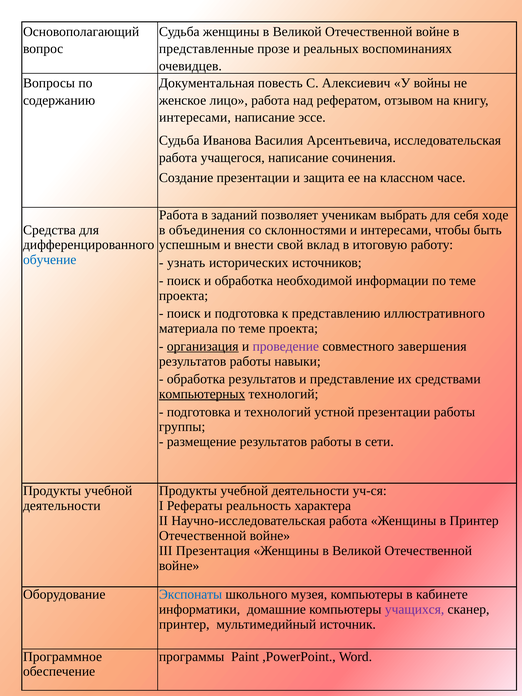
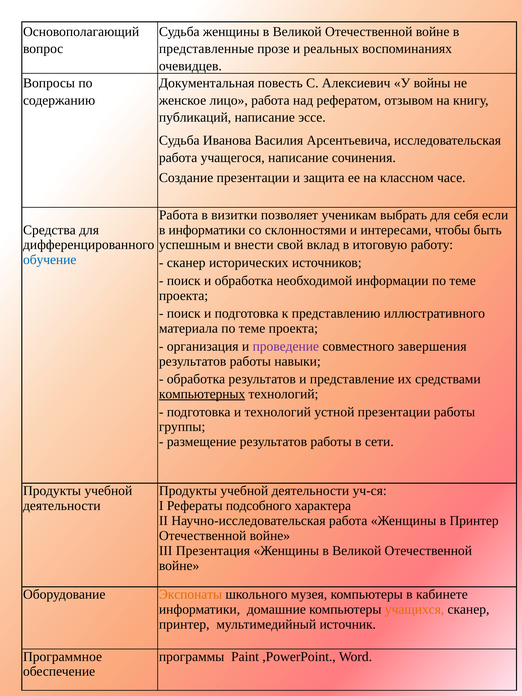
интересами: интересами -> публикаций (195, 117)
заданий: заданий -> визитки (234, 215)
ходе: ходе -> если (495, 215)
в объединения: объединения -> информатики (207, 230)
узнать: узнать -> сканер (186, 263)
организация underline: present -> none (203, 346)
реальность: реальность -> подсобного (259, 506)
Экспонаты colour: blue -> orange (191, 594)
учащихся colour: purple -> orange (415, 609)
